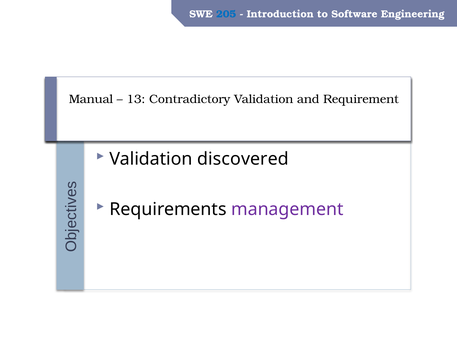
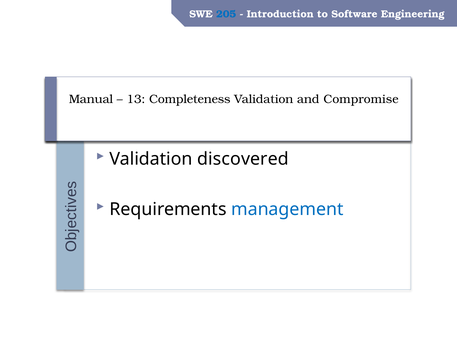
Contradictory: Contradictory -> Completeness (190, 99)
Requirement: Requirement -> Compromise (361, 99)
management colour: purple -> blue (287, 209)
